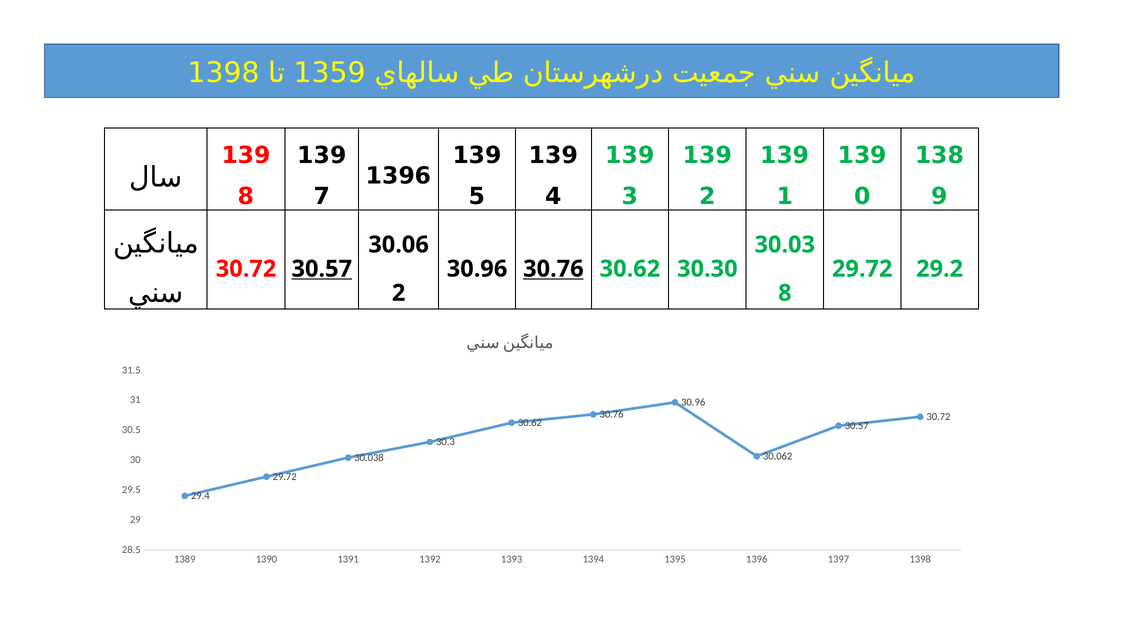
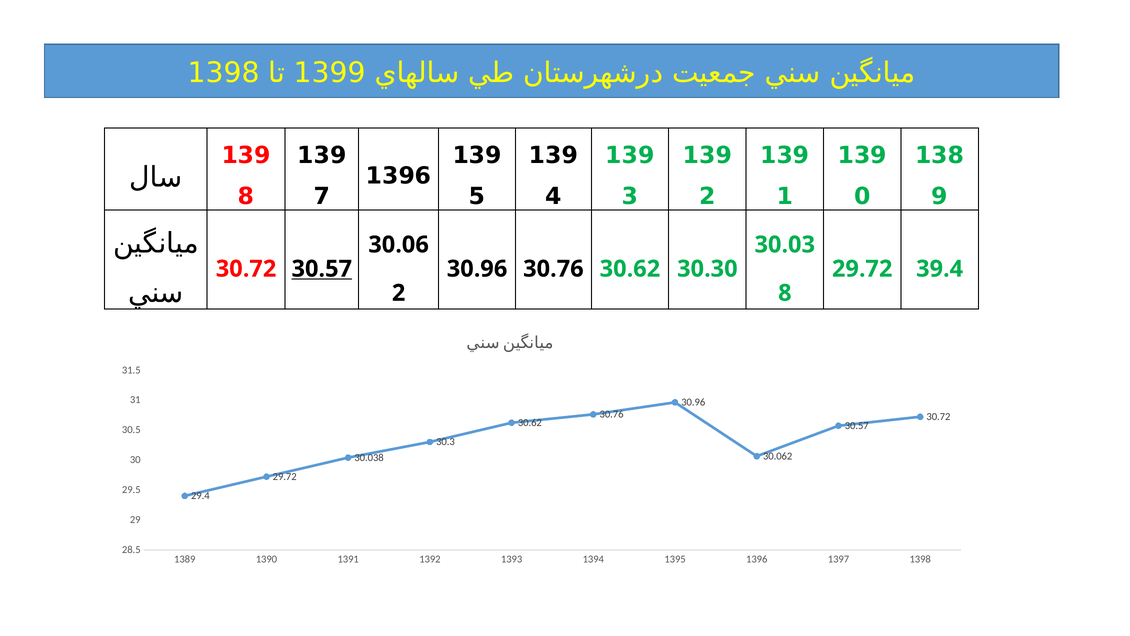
1359: 1359 -> 1399 (330, 73)
30.76 underline: present -> none (553, 269)
29.2: 29.2 -> 39.4 (940, 269)
